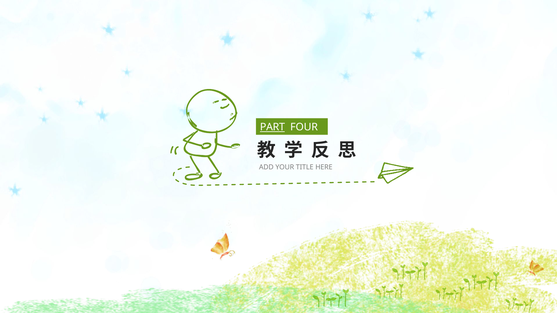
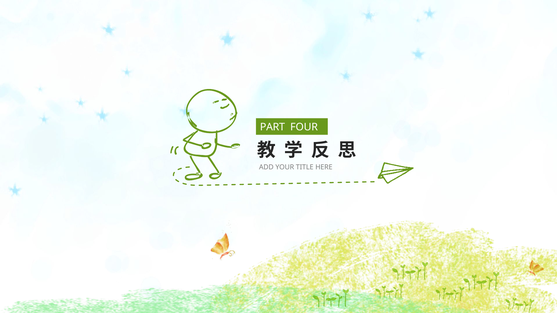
PART underline: present -> none (272, 127)
